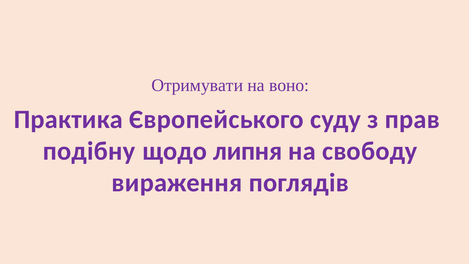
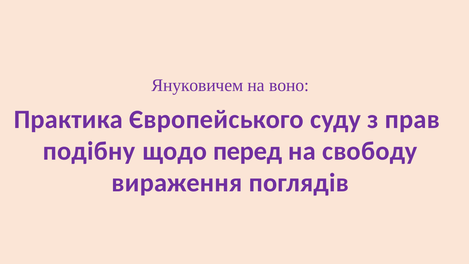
Отримувати: Отримувати -> Януковичем (197, 85)
липня: липня -> перед (248, 151)
